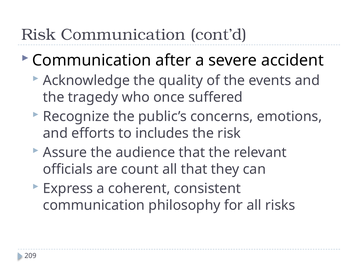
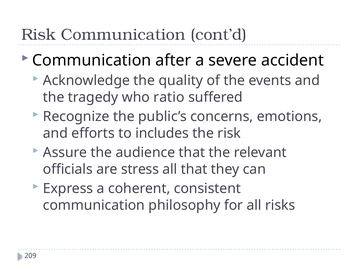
once: once -> ratio (169, 97)
count: count -> stress (140, 169)
